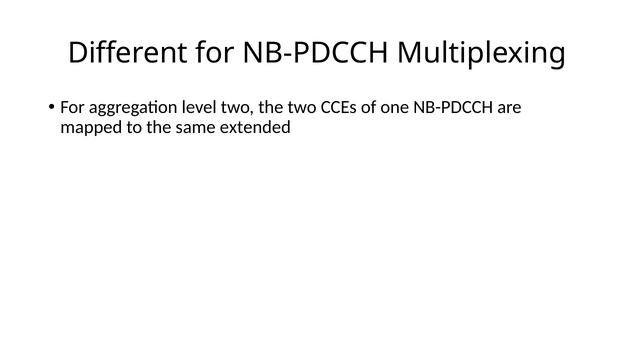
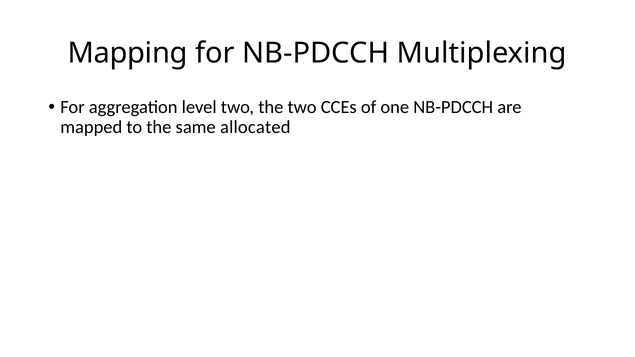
Different: Different -> Mapping (128, 53)
extended: extended -> allocated (255, 127)
